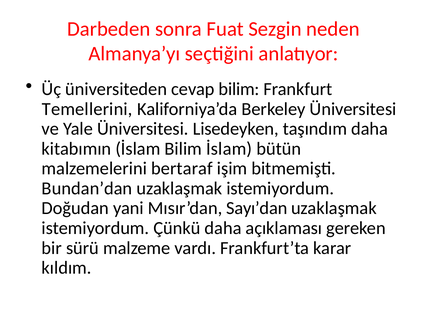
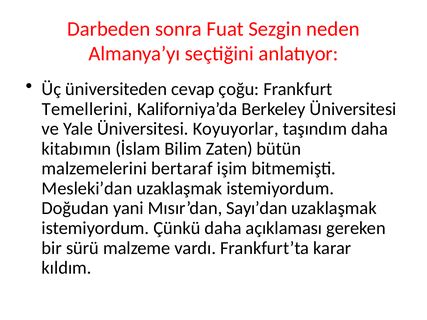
cevap bilim: bilim -> çoğu (239, 89)
Lisedeyken: Lisedeyken -> Koyuyorlar (236, 129)
Bilim İslam: İslam -> Zaten (229, 149)
Bundan’dan: Bundan’dan -> Mesleki’dan (87, 189)
